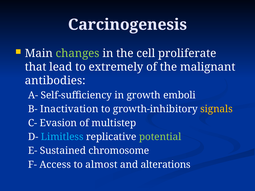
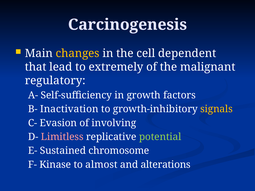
changes colour: light green -> yellow (78, 53)
proliferate: proliferate -> dependent (187, 53)
antibodies: antibodies -> regulatory (55, 81)
emboli: emboli -> factors (179, 95)
multistep: multistep -> involving (114, 123)
Limitless colour: light blue -> pink (62, 137)
Access: Access -> Kinase (55, 165)
